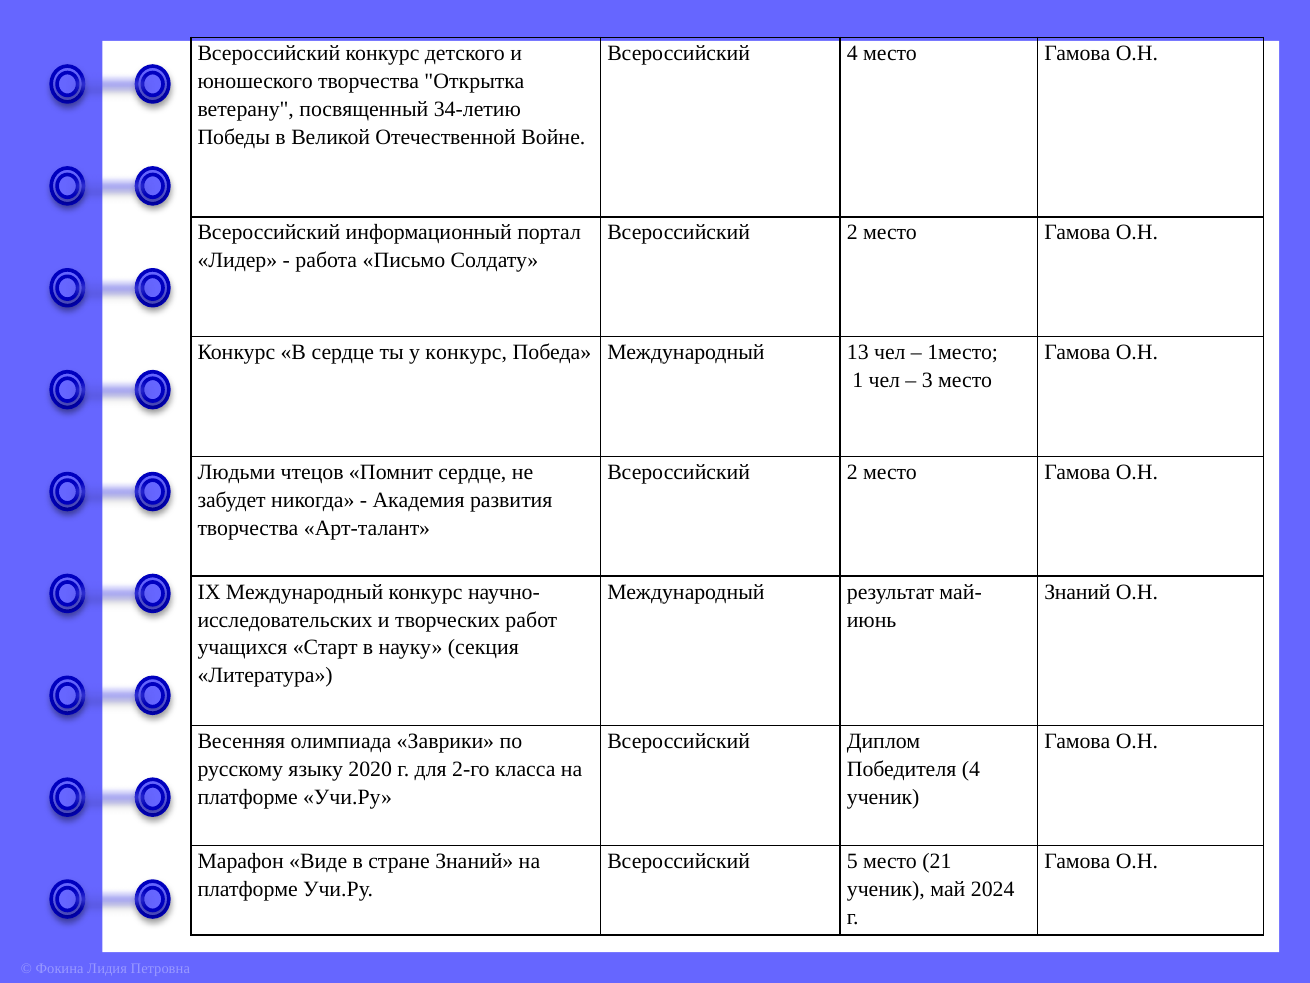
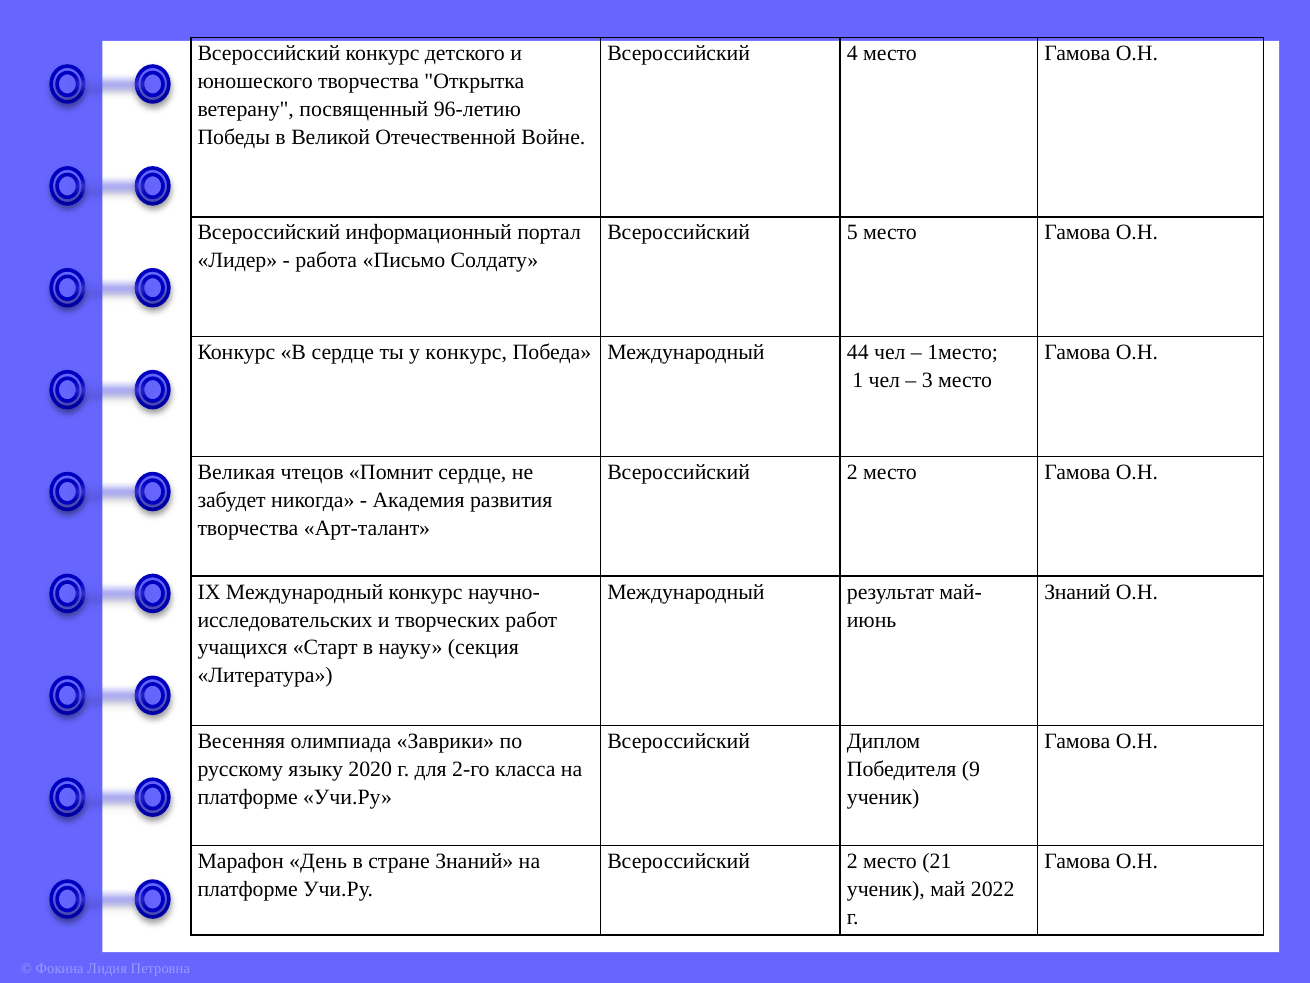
34-летию: 34-летию -> 96-летию (477, 109)
2: 2 -> 5 (852, 233)
13: 13 -> 44 (858, 352)
Людьми: Людьми -> Великая (236, 472)
Победителя 4: 4 -> 9 (971, 769)
Виде: Виде -> День (318, 861)
5: 5 -> 2 (852, 861)
2024: 2024 -> 2022 (993, 889)
